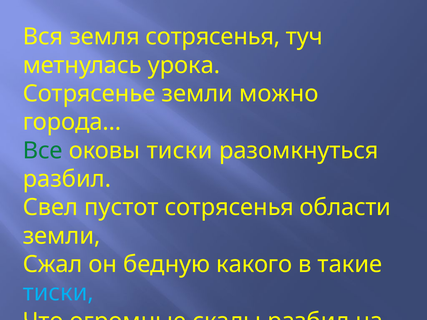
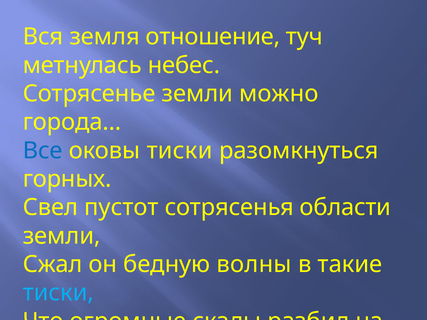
земля сотрясенья: сотрясенья -> отношение (213, 37)
урока: урока -> небес (184, 65)
Все colour: green -> blue (43, 151)
разбил: разбил -> горных (67, 179)
какого: какого -> волны (254, 265)
